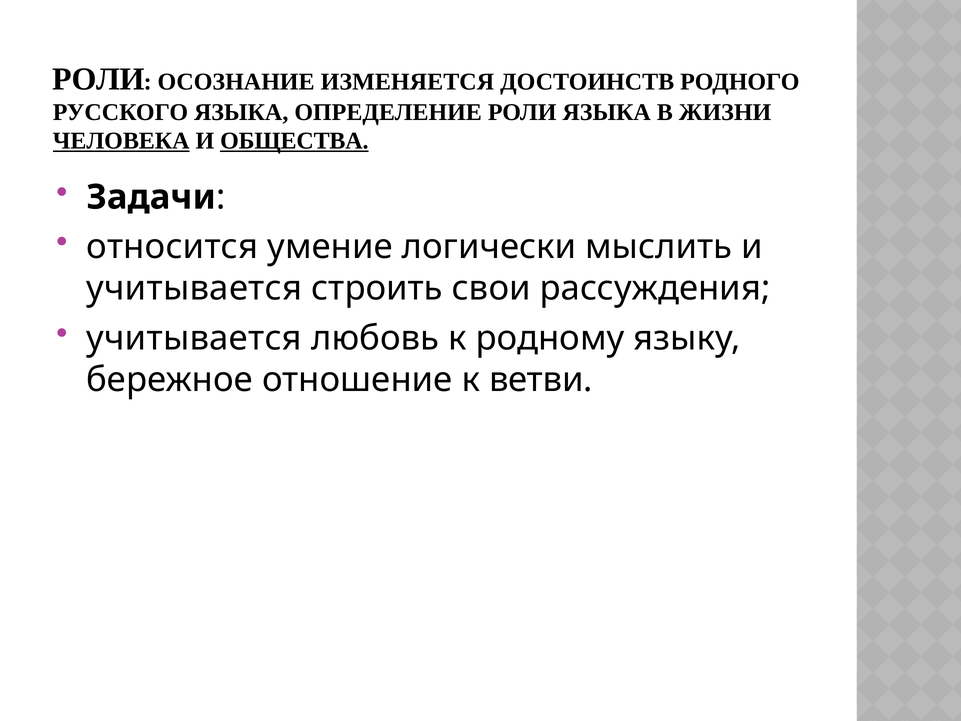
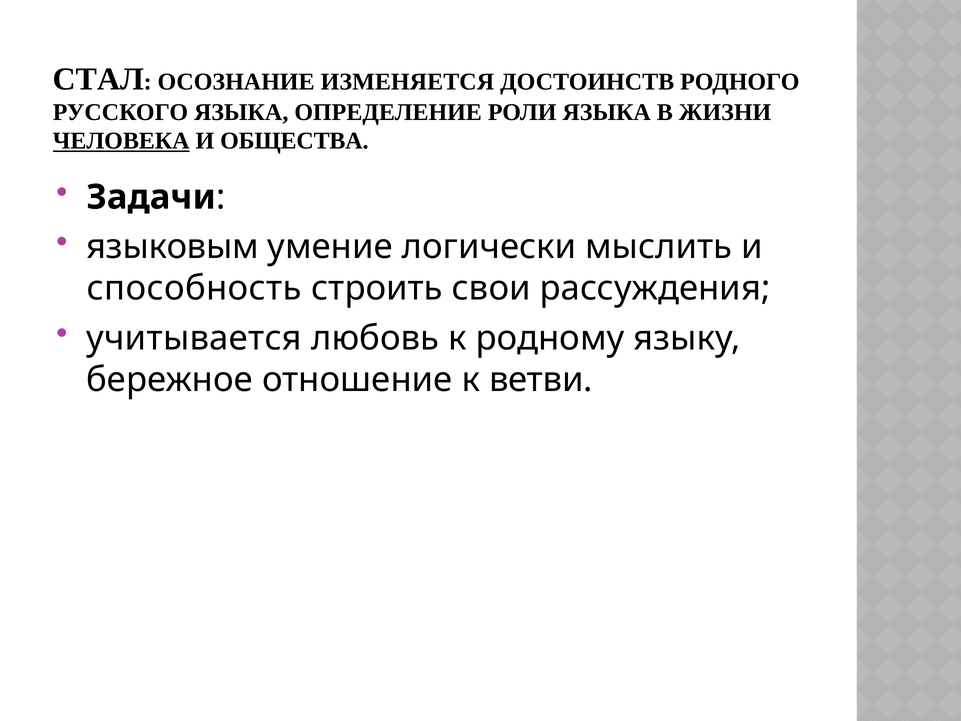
РОЛИ: РОЛИ -> СТАЛ (98, 79)
ОБЩЕСТВА underline: present -> none (294, 141)
относится: относится -> языковым (173, 247)
учитывается: учитывается -> способность (194, 288)
